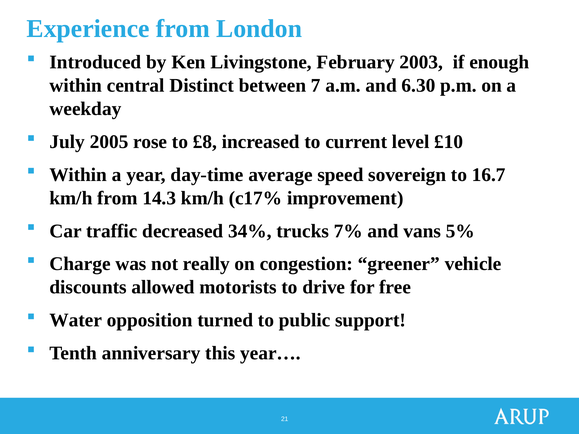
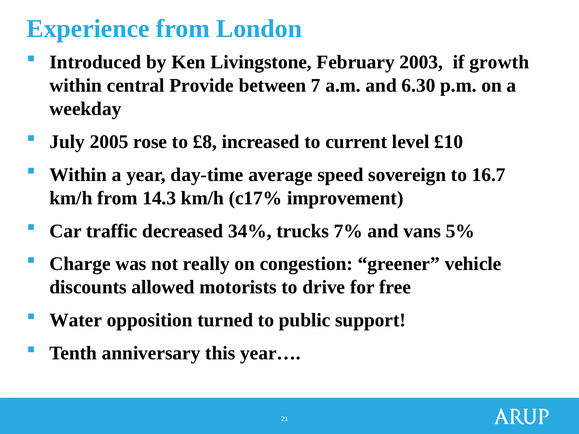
enough: enough -> growth (499, 62)
Distinct: Distinct -> Provide (202, 86)
